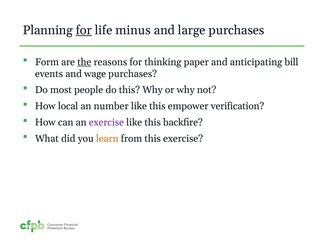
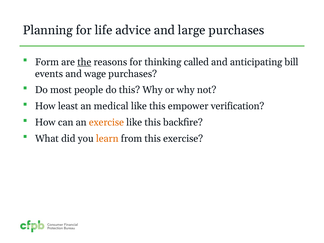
for underline: present -> none (84, 30)
minus: minus -> advice (133, 30)
paper: paper -> called (196, 62)
local: local -> least (68, 106)
number: number -> medical (111, 106)
exercise colour: purple -> orange (106, 122)
